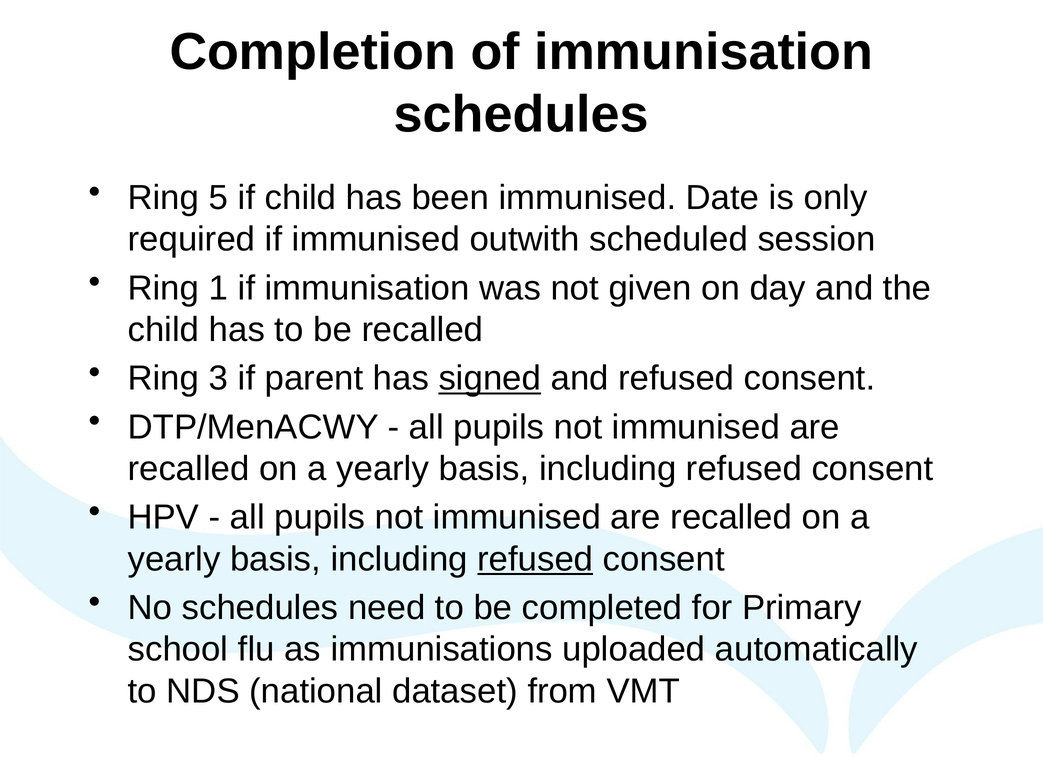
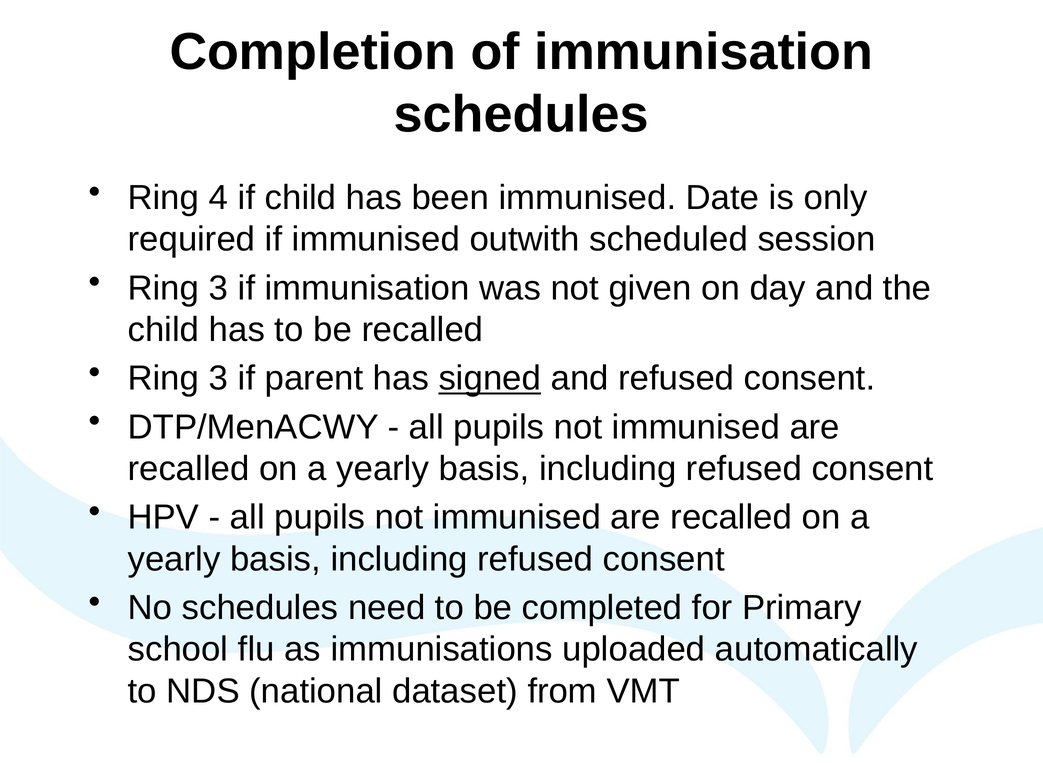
5: 5 -> 4 (218, 198)
1: 1 -> 3 (218, 288)
refused underline: present -> none (535, 559)
